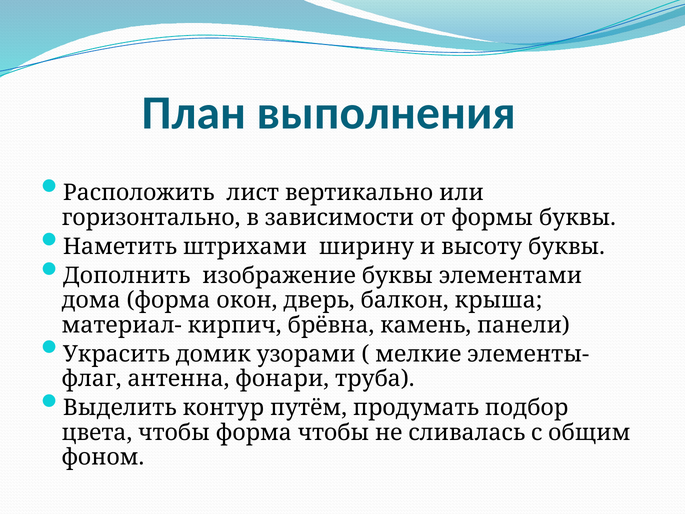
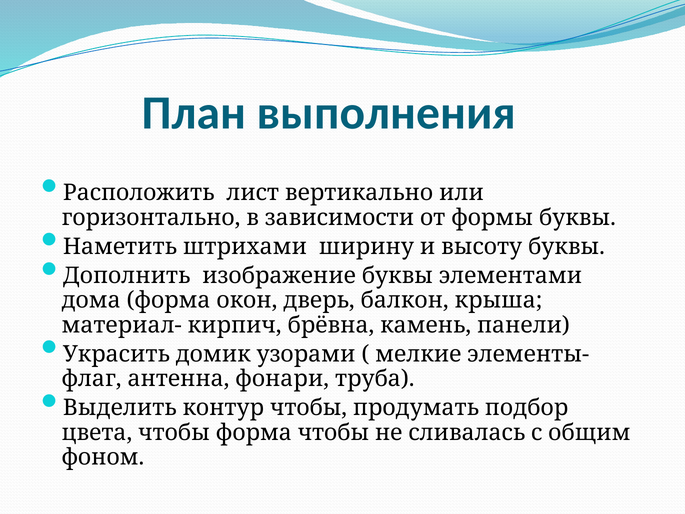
контур путём: путём -> чтобы (309, 408)
